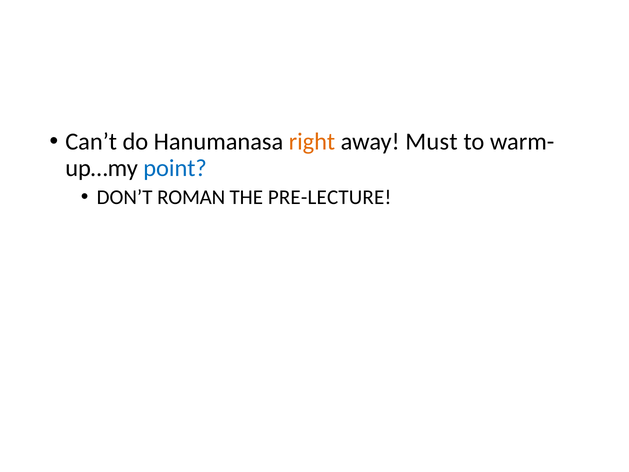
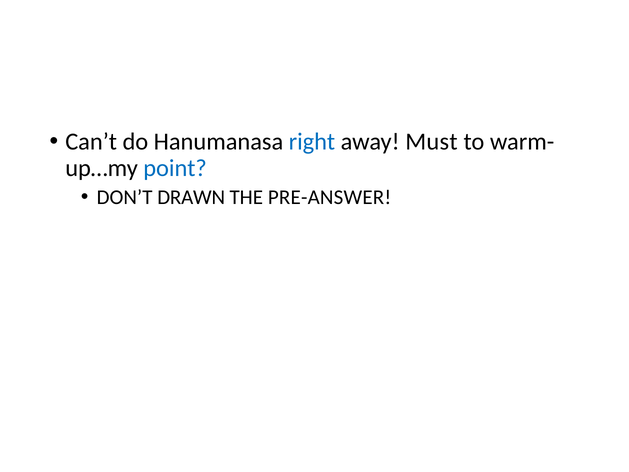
right colour: orange -> blue (312, 142)
ROMAN: ROMAN -> DRAWN (191, 197)
PRE-LECTURE: PRE-LECTURE -> PRE-ANSWER (330, 197)
